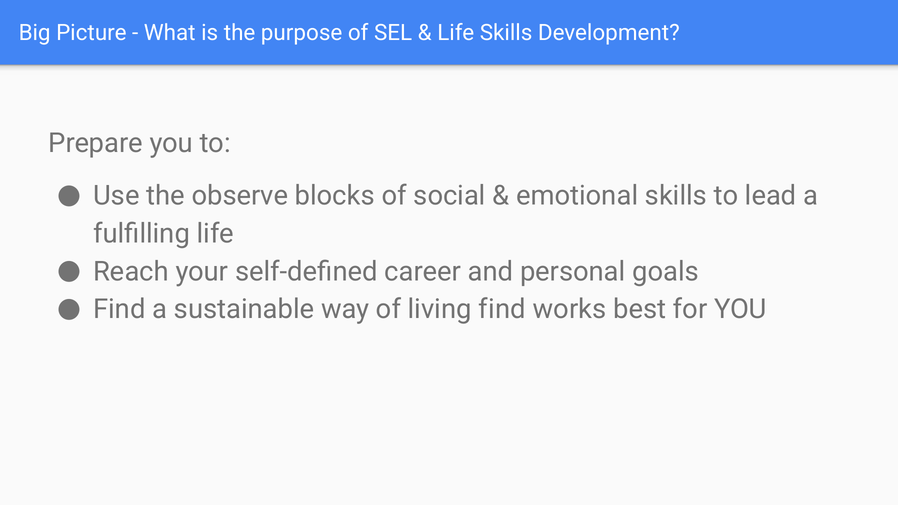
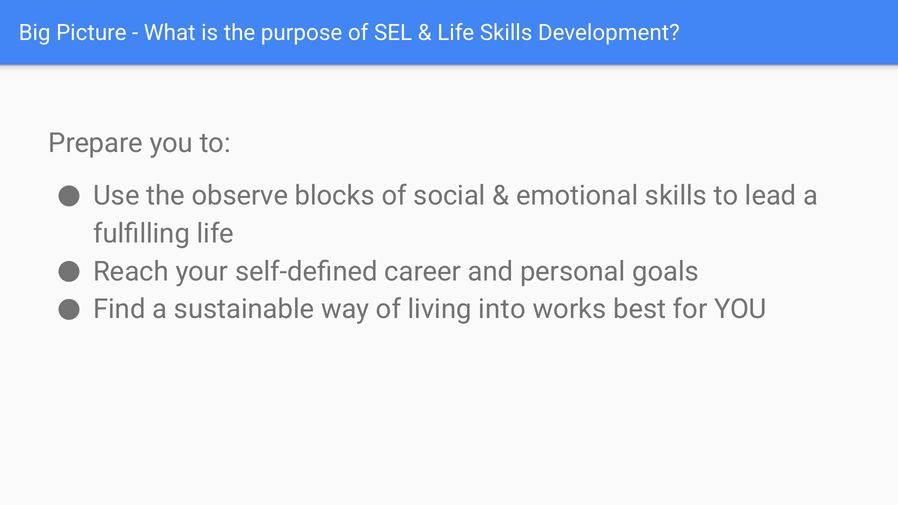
living find: find -> into (502, 309)
